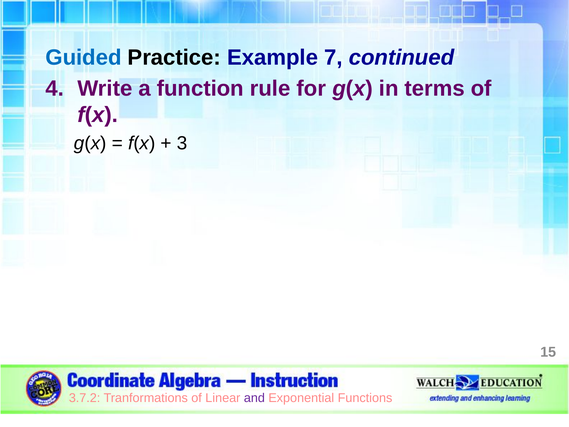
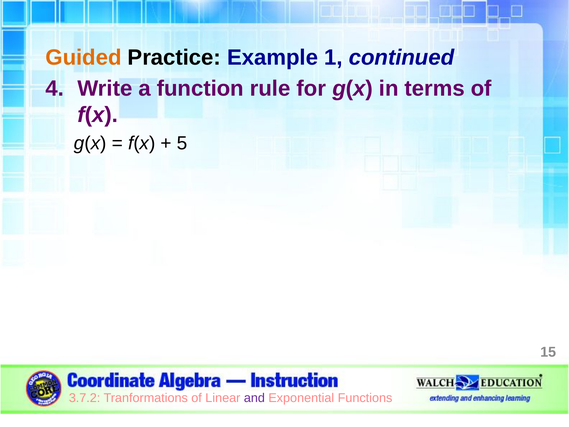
Guided colour: blue -> orange (84, 57)
7: 7 -> 1 (333, 57)
3: 3 -> 5 (182, 143)
